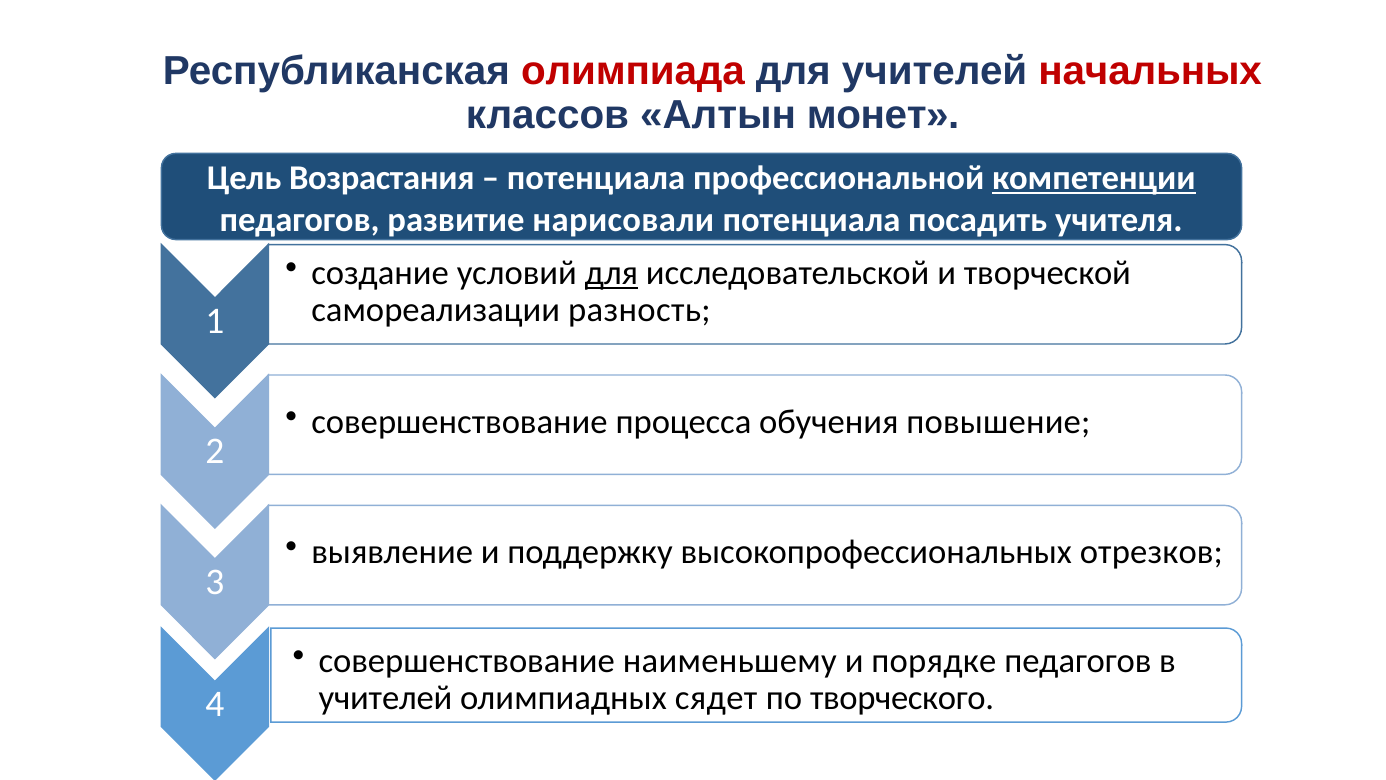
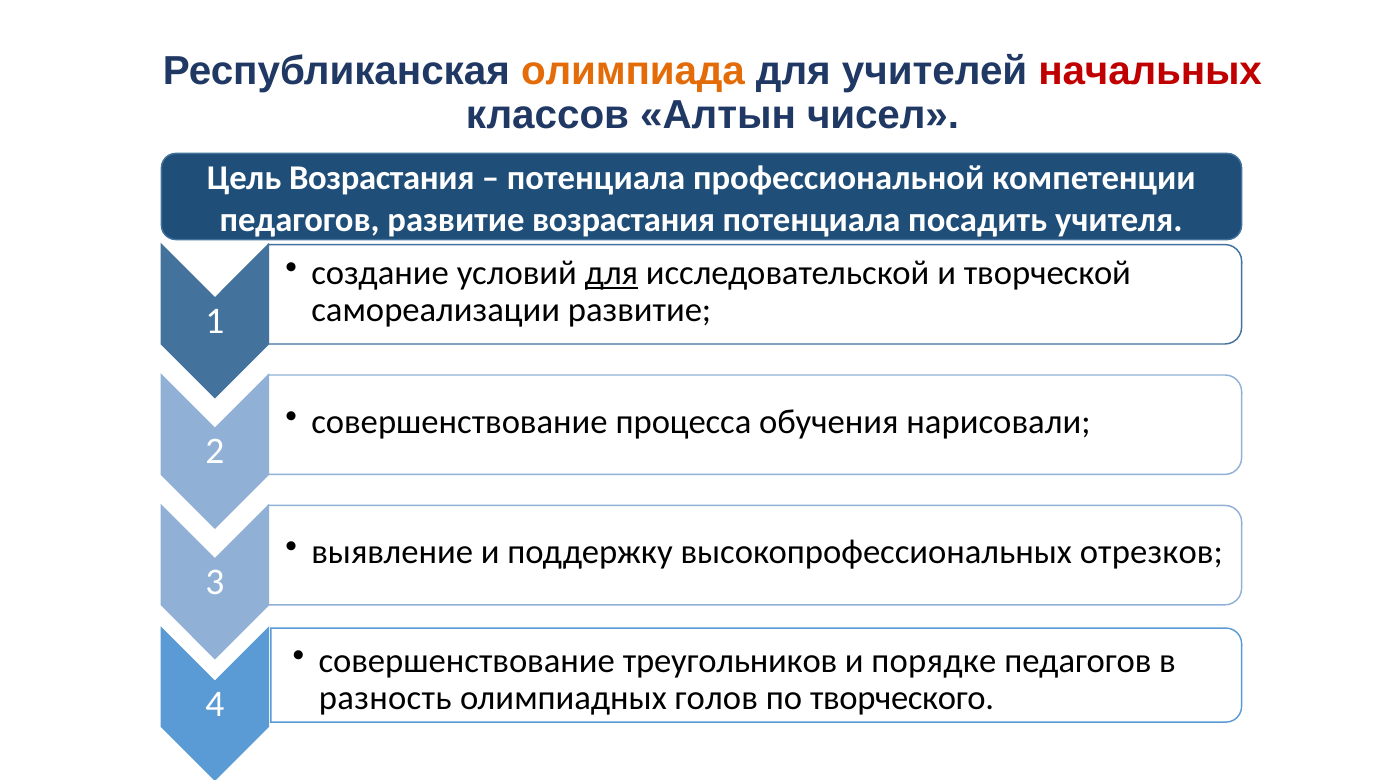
олимпиада colour: red -> orange (633, 71)
монет: монет -> чисел (883, 115)
компетенции underline: present -> none (1094, 178)
развитие нарисовали: нарисовали -> возрастания (624, 220)
разность: разность -> развитие (640, 310)
повышение: повышение -> нарисовали (998, 422)
наименьшему: наименьшему -> треугольников (730, 660)
учителей: учителей -> разность (385, 698)
сядет: сядет -> голов (716, 698)
